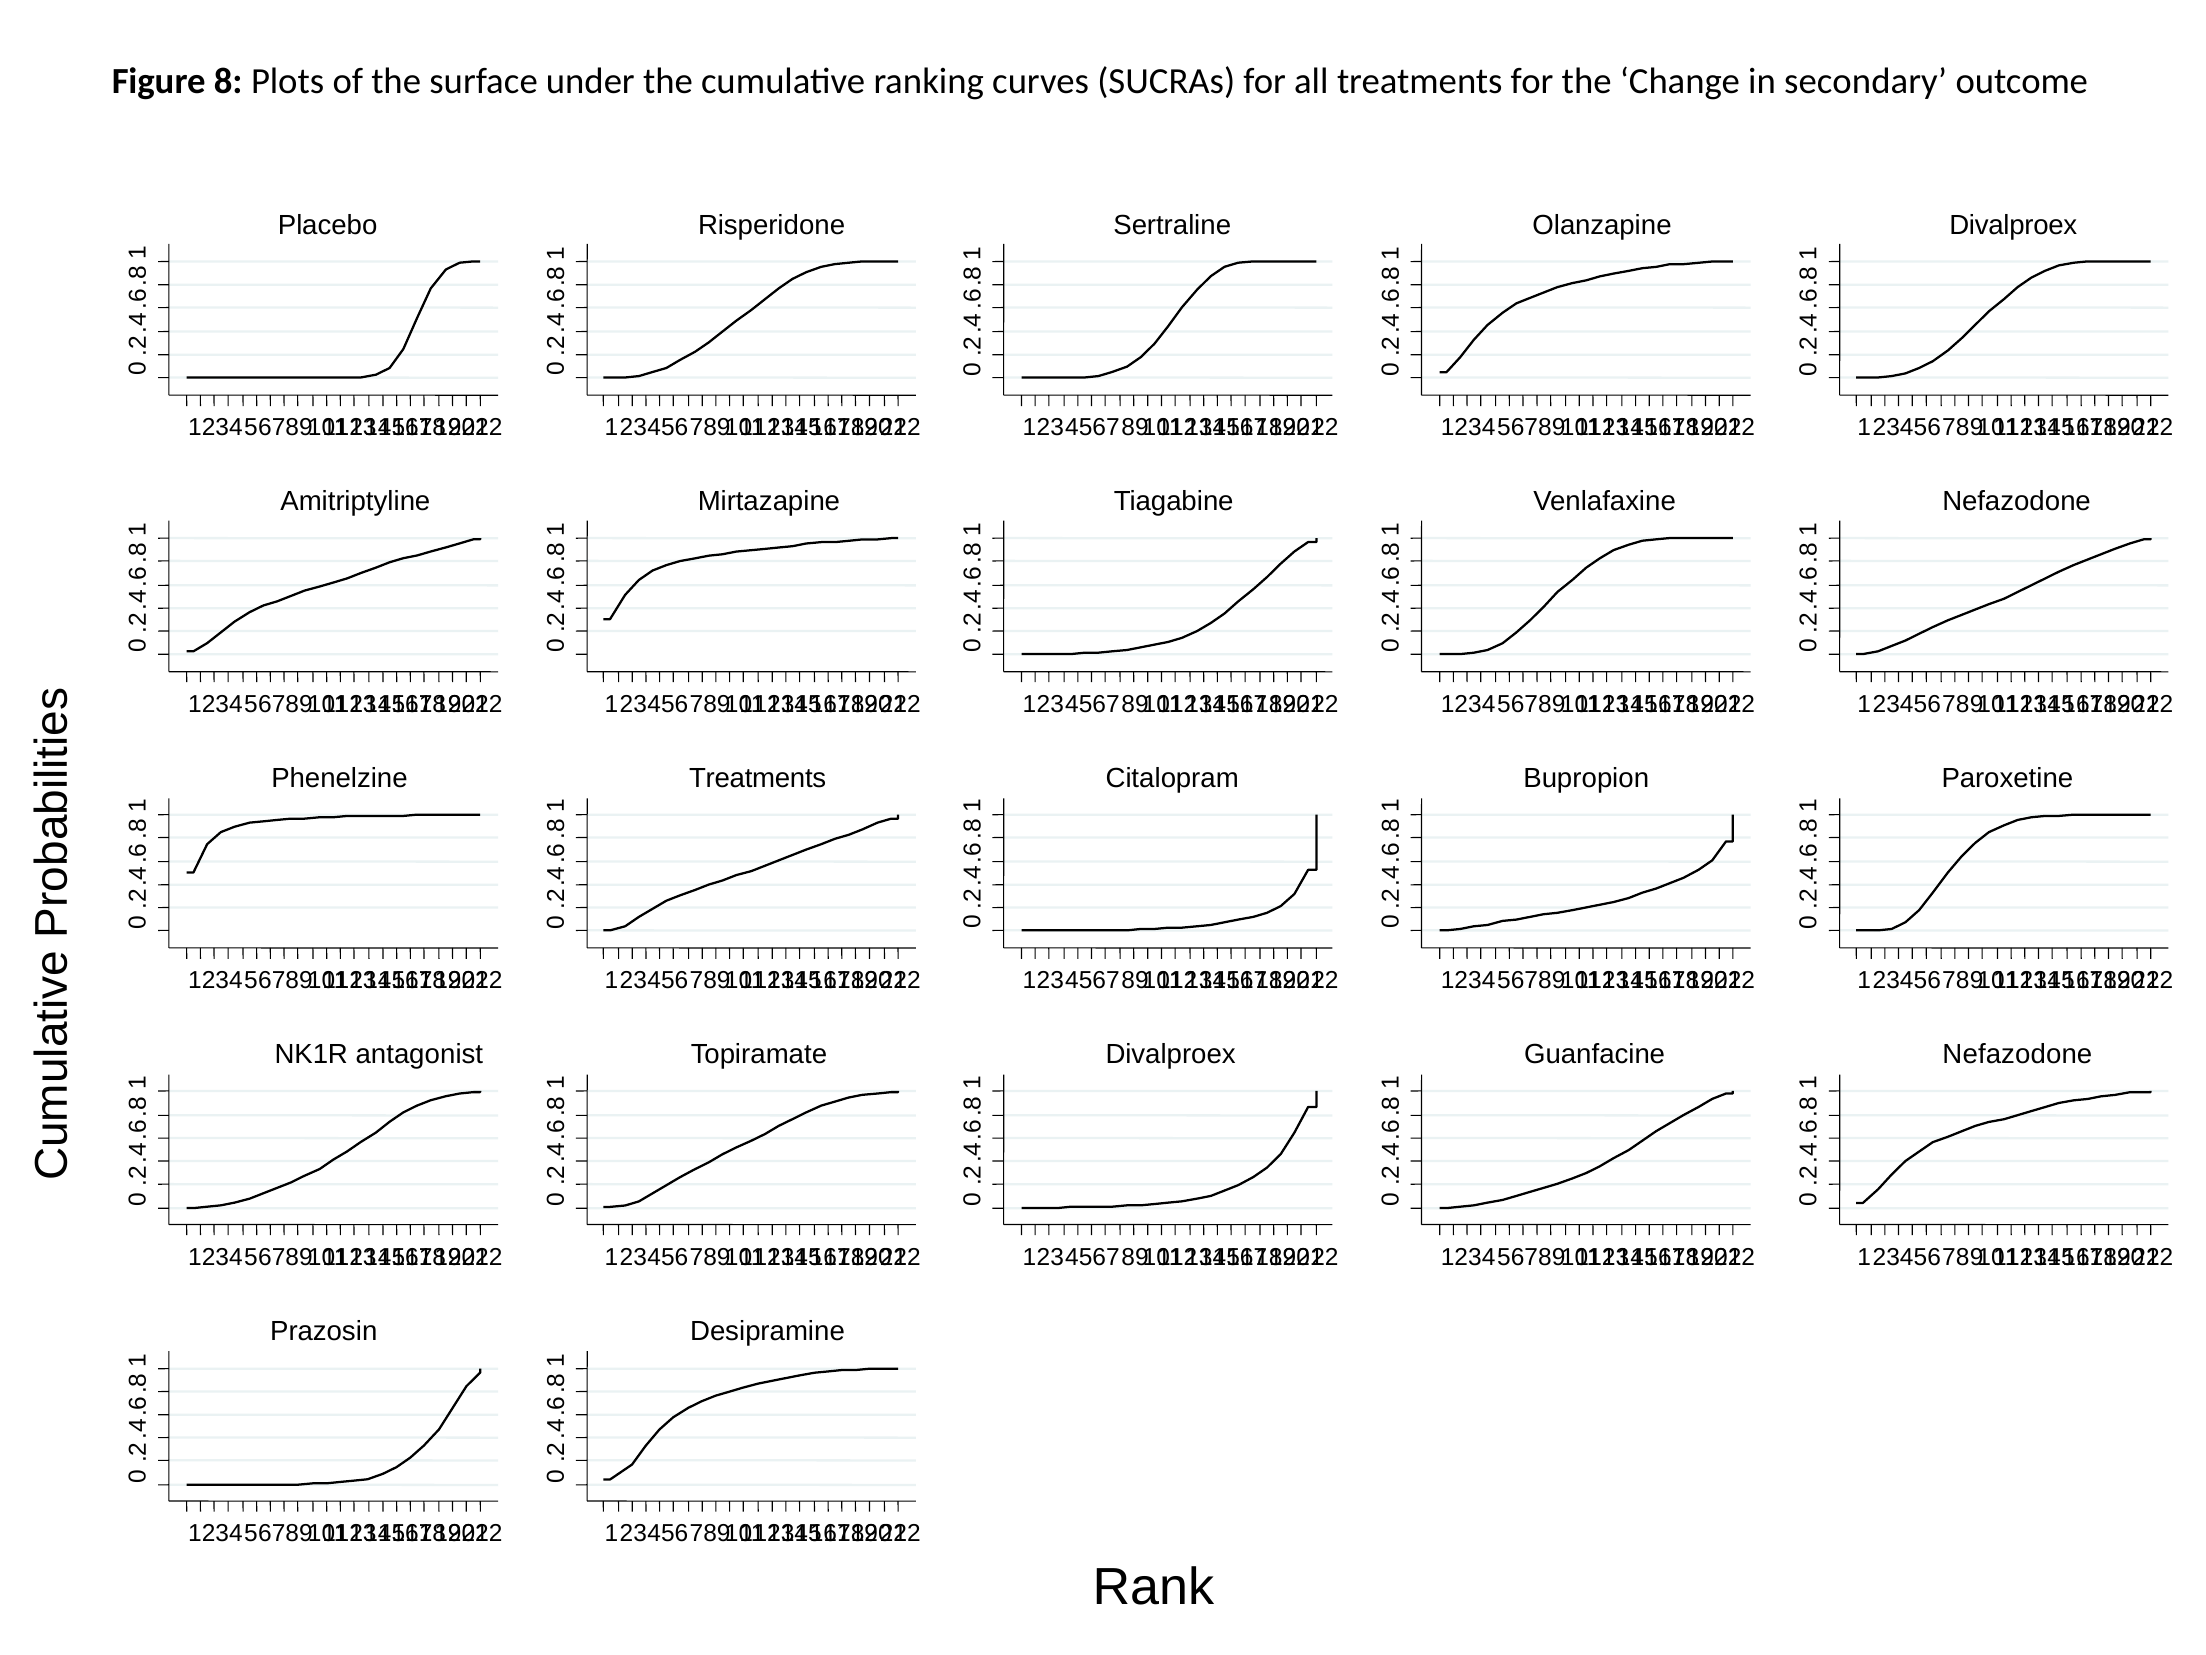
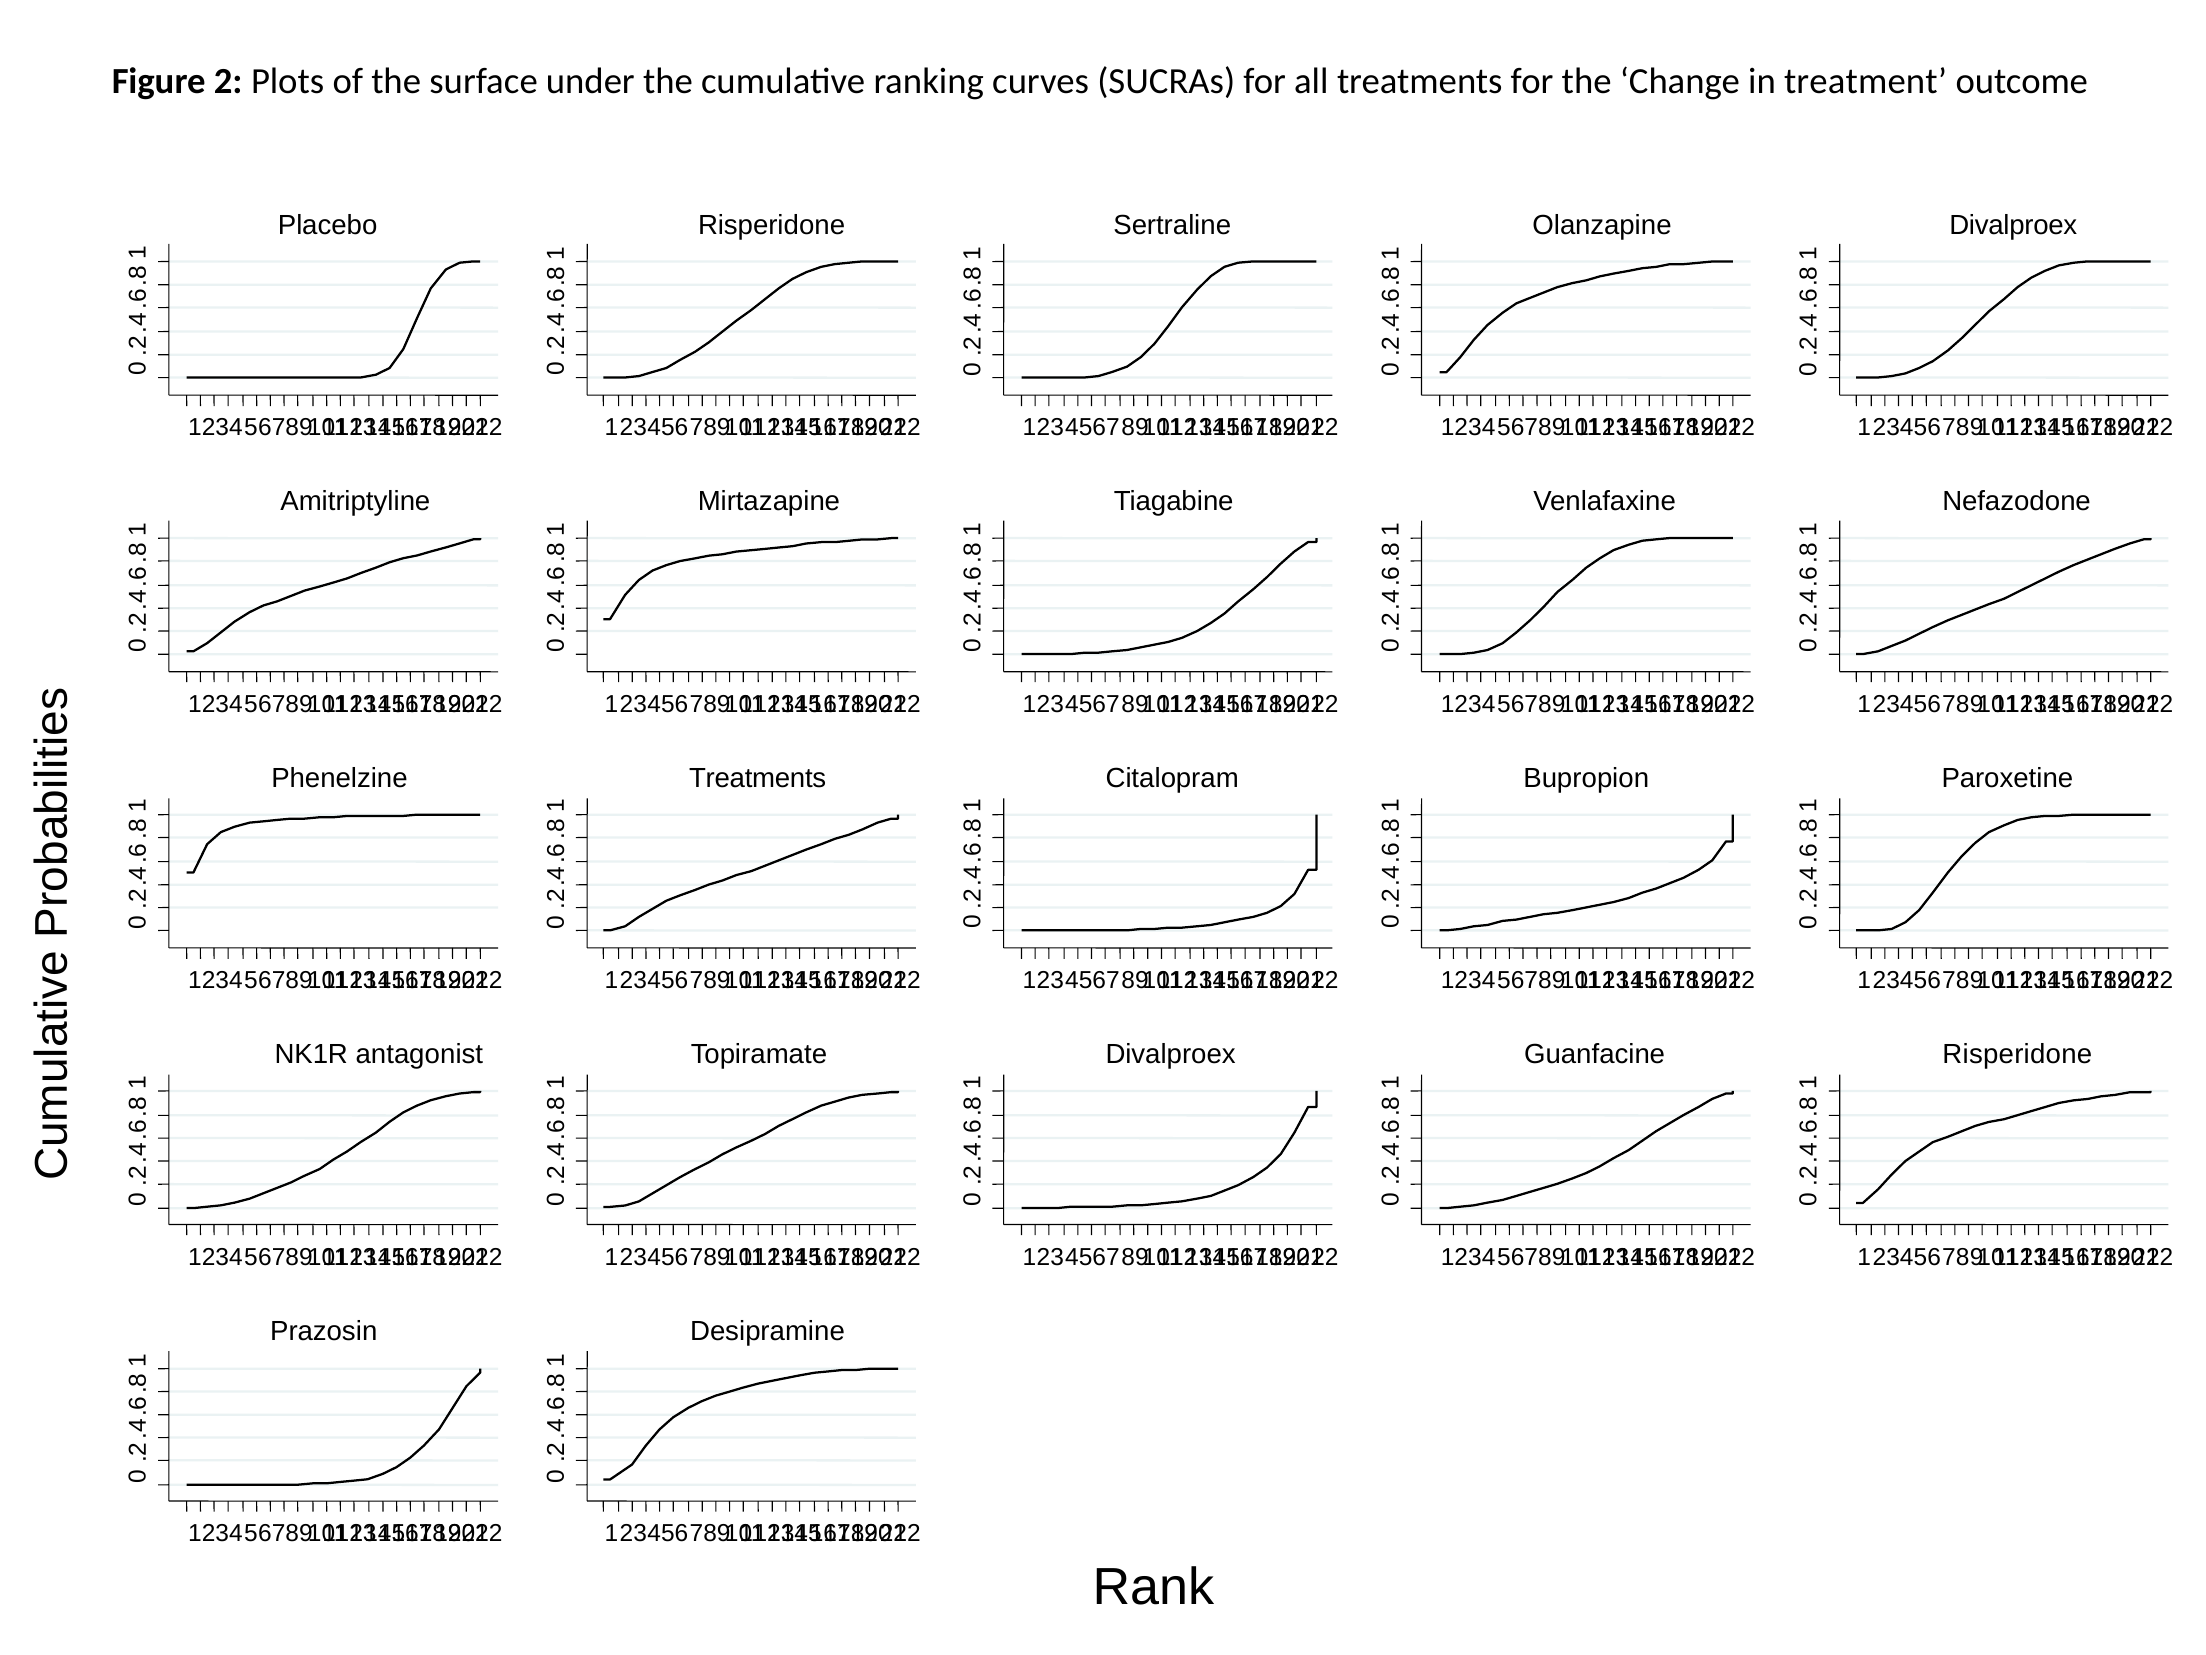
Figure 8: 8 -> 2 (228, 81)
secondary: secondary -> treatment (1866, 81)
Guanfacine Nefazodone: Nefazodone -> Risperidone (2017, 1054)
